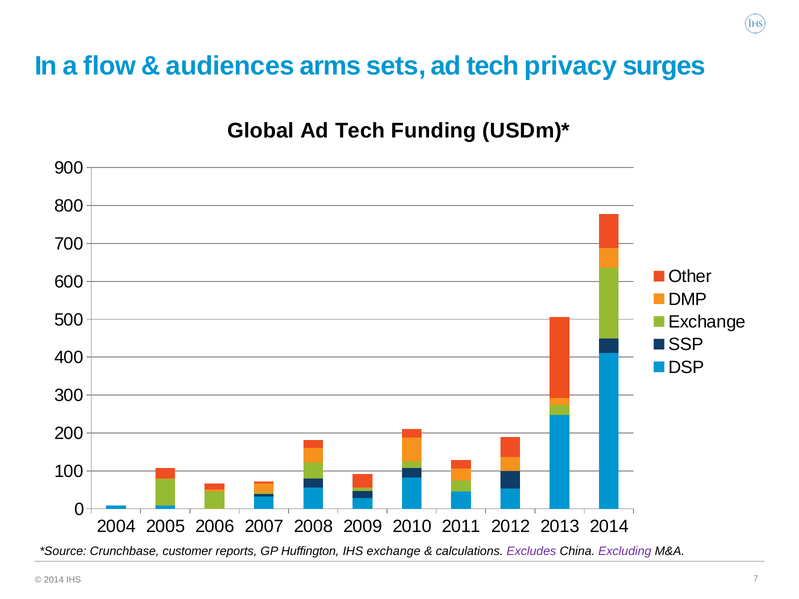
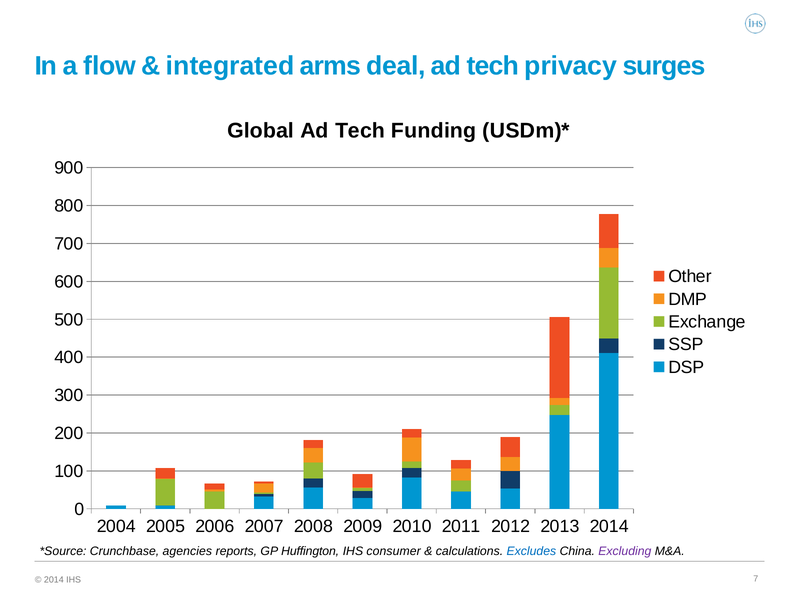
audiences: audiences -> integrated (230, 66)
sets: sets -> deal (396, 66)
customer: customer -> agencies (187, 551)
IHS exchange: exchange -> consumer (394, 551)
Excludes colour: purple -> blue (531, 551)
